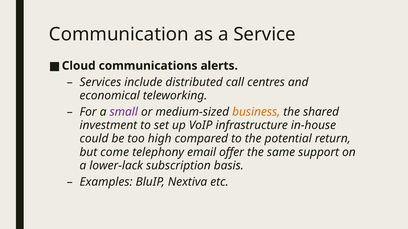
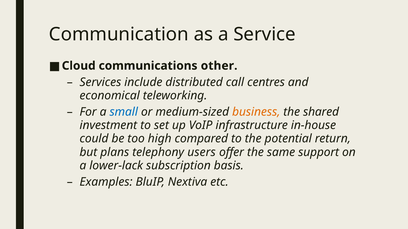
alerts: alerts -> other (219, 66)
small colour: purple -> blue (124, 112)
come: come -> plans (115, 152)
email: email -> users (202, 152)
